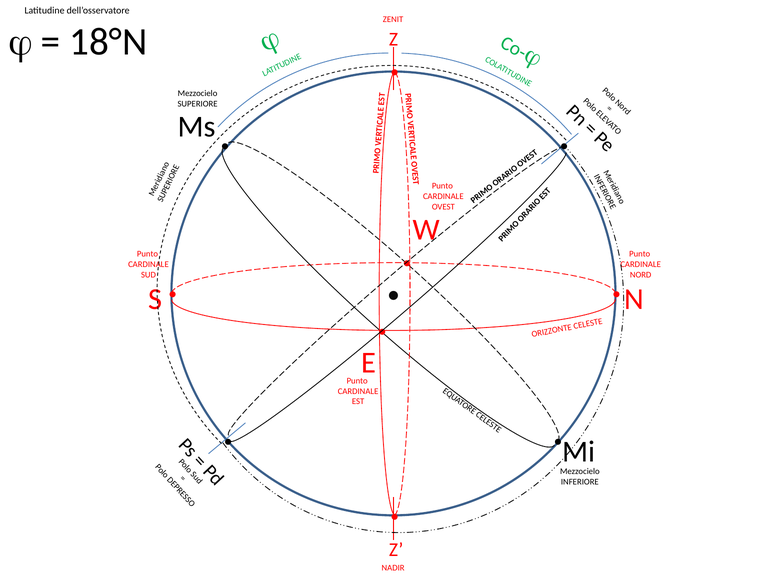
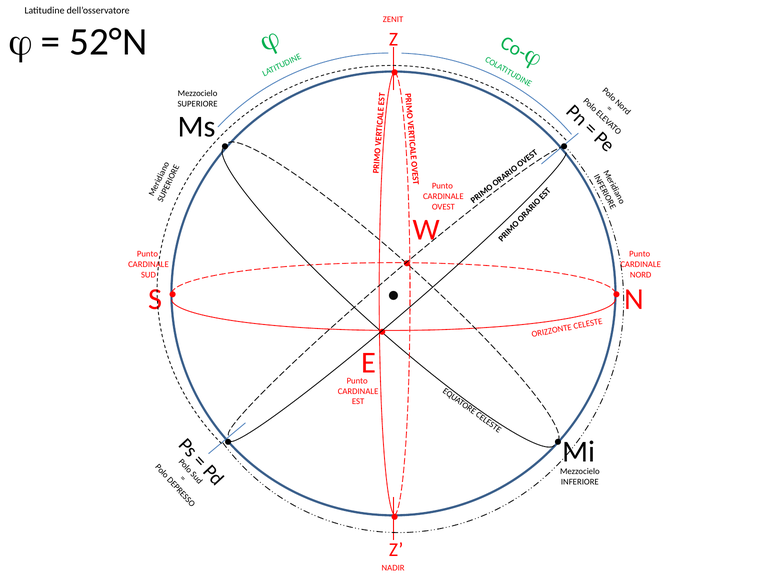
18°N: 18°N -> 52°N (108, 42)
